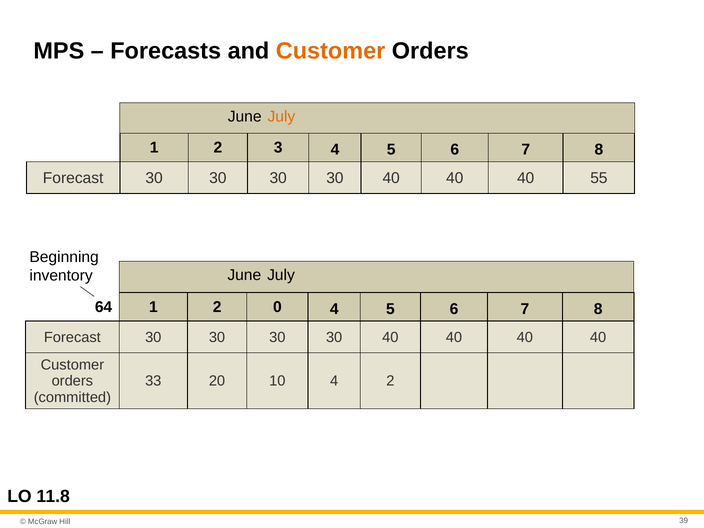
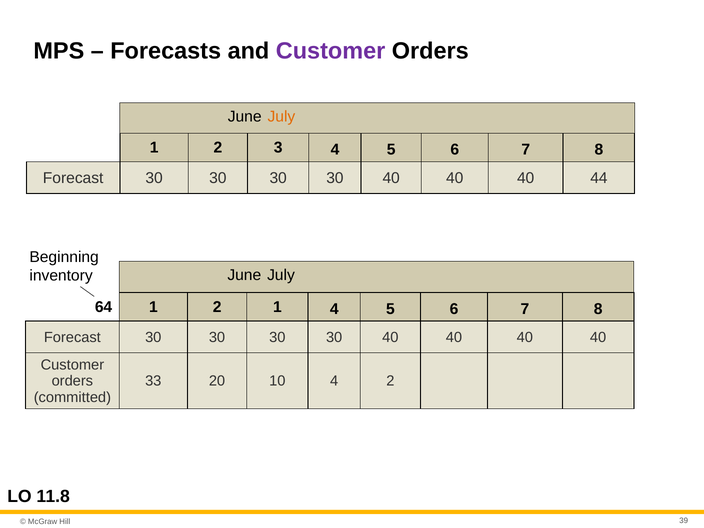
Customer colour: orange -> purple (331, 51)
55: 55 -> 44 (599, 178)
2 0: 0 -> 1 (277, 307)
